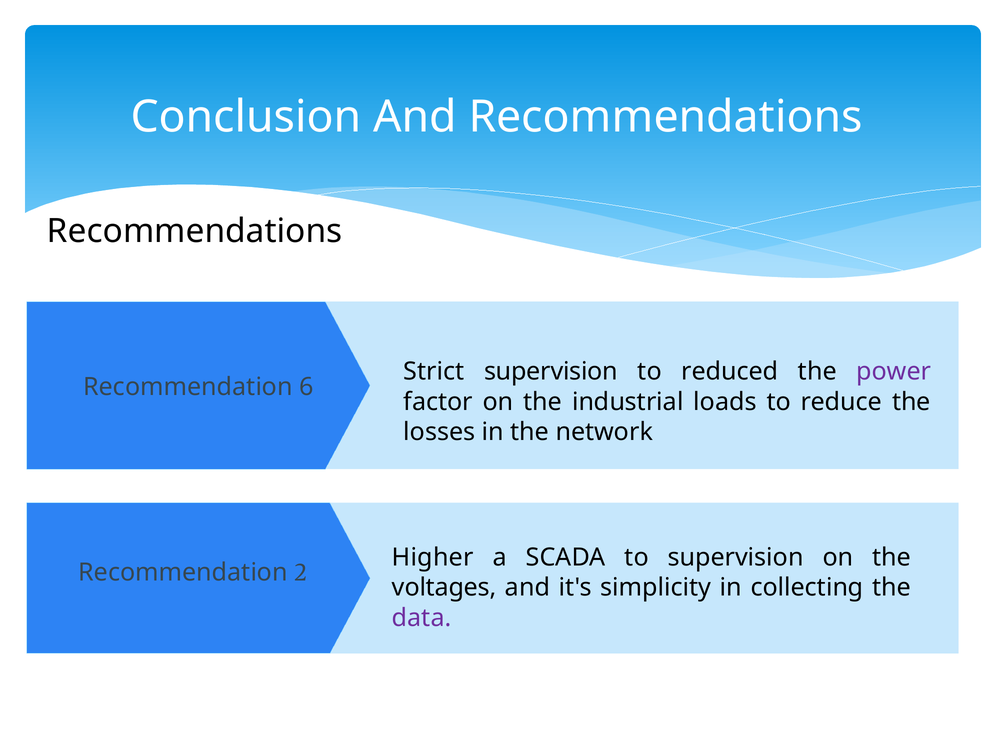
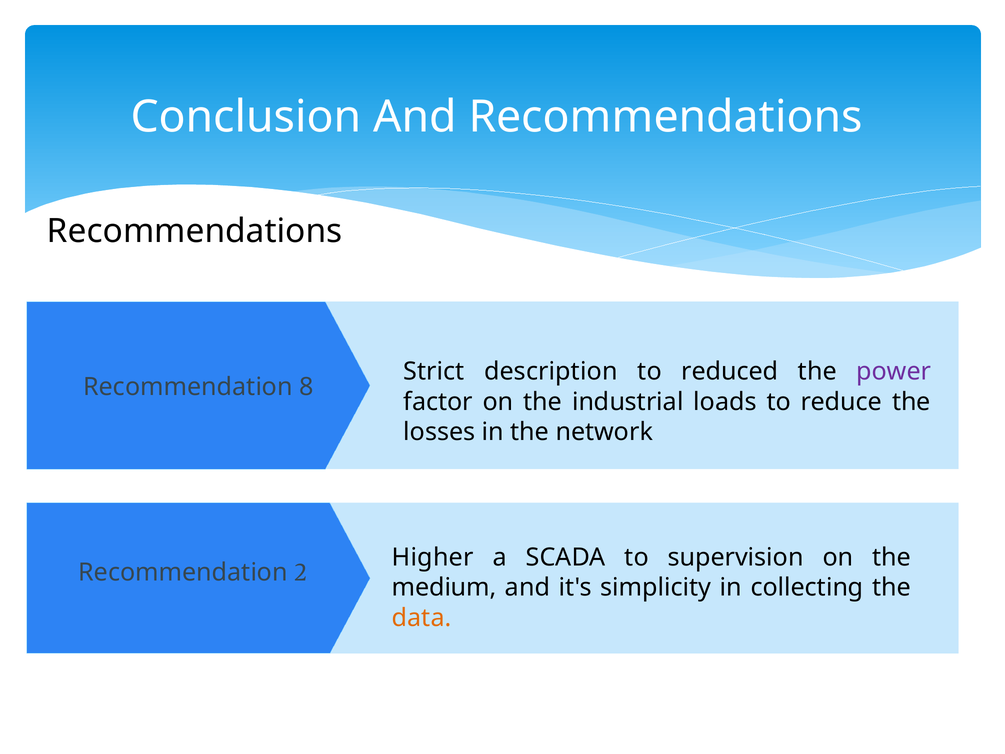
Strict supervision: supervision -> description (551, 371)
6: 6 -> 8 (306, 387)
voltages: voltages -> medium (444, 587)
data colour: purple -> orange (422, 618)
